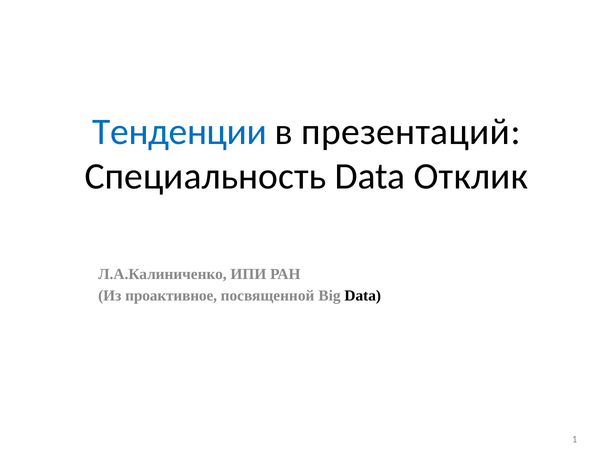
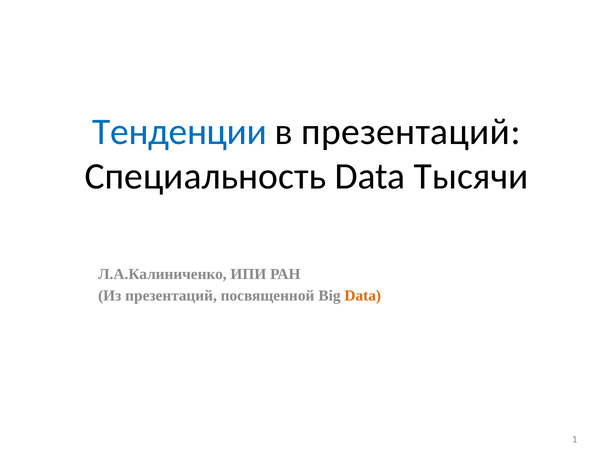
Отклик: Отклик -> Тысячи (471, 177)
Из проактивное: проактивное -> презентаций (171, 296)
Data colour: black -> orange (363, 296)
